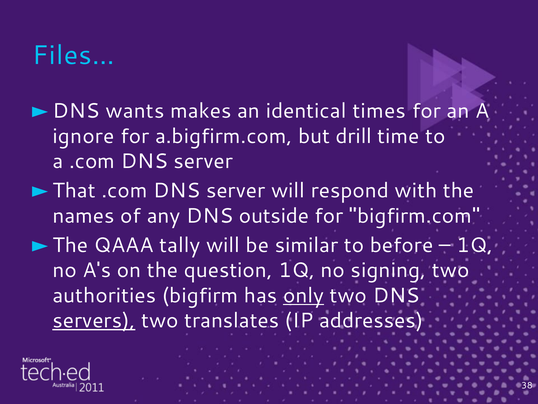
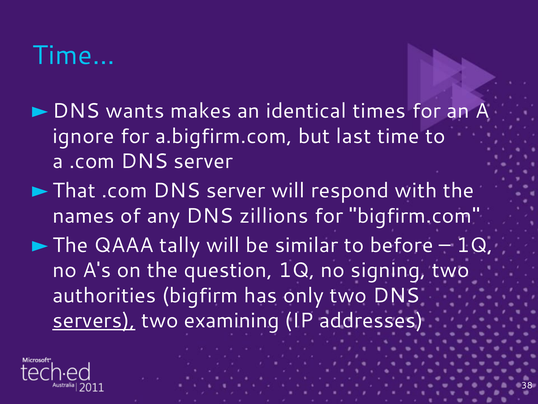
Files…: Files… -> Time… (74, 55)
drill: drill -> last (354, 136)
outside: outside -> zillions (274, 216)
only underline: present -> none (303, 295)
translates: translates -> examining (232, 320)
